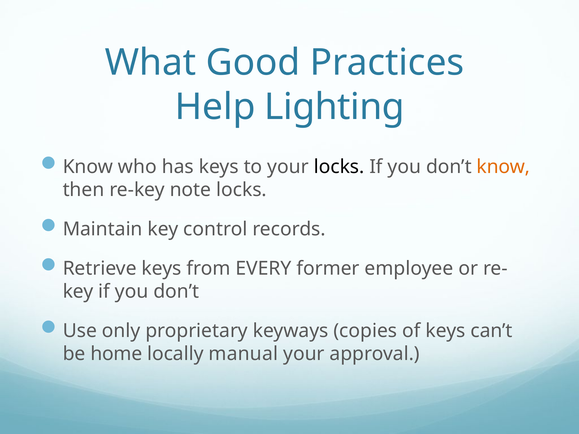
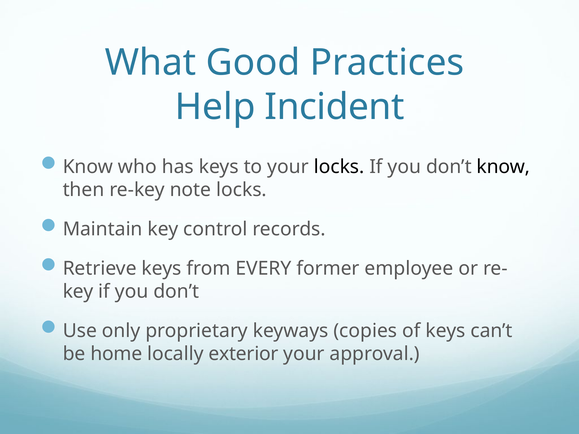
Lighting: Lighting -> Incident (334, 107)
know colour: orange -> black (503, 167)
manual: manual -> exterior (243, 354)
